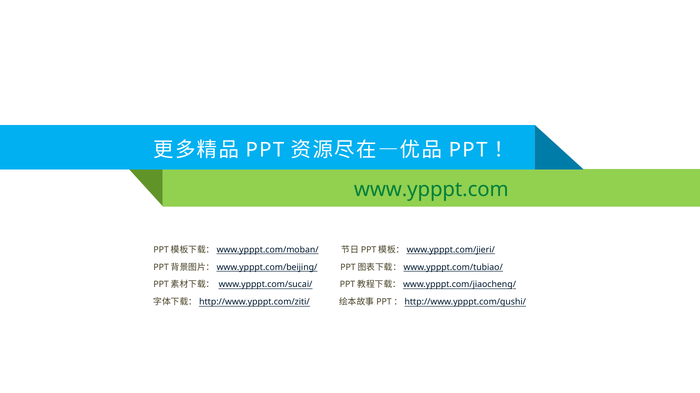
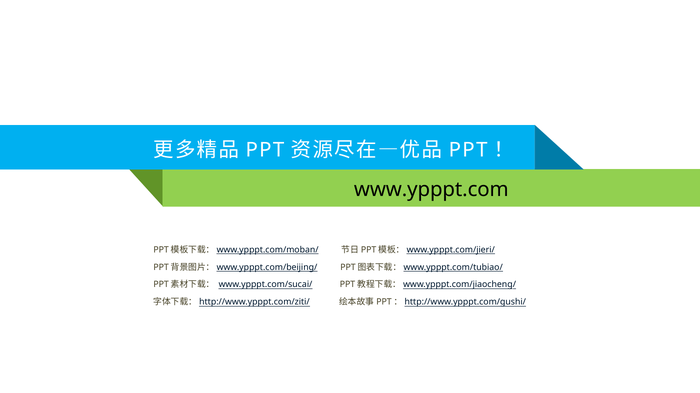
www.ypppt.com colour: green -> black (431, 190)
